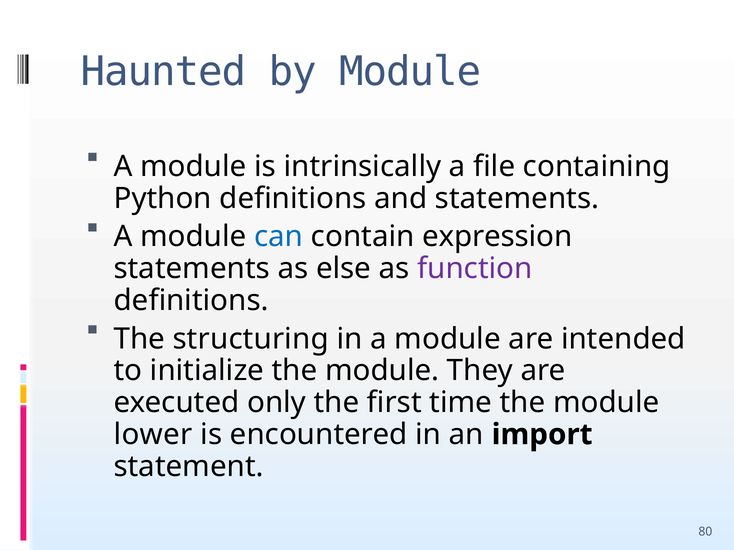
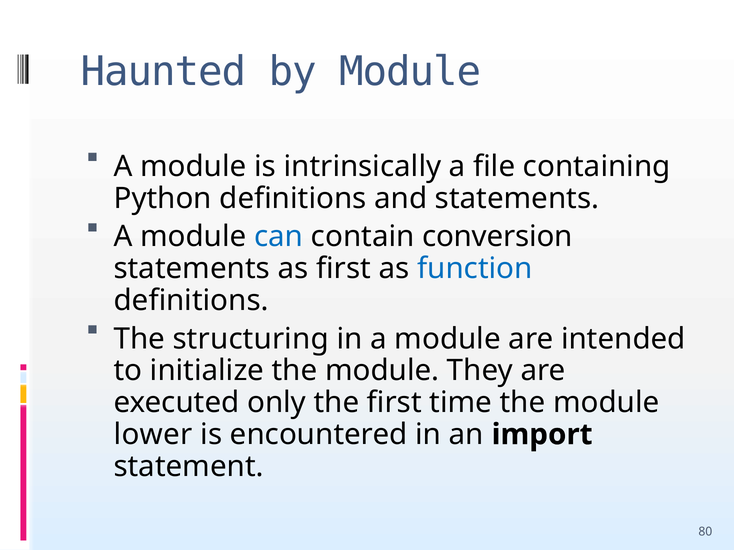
expression: expression -> conversion (497, 237)
as else: else -> first (344, 269)
function colour: purple -> blue (475, 269)
